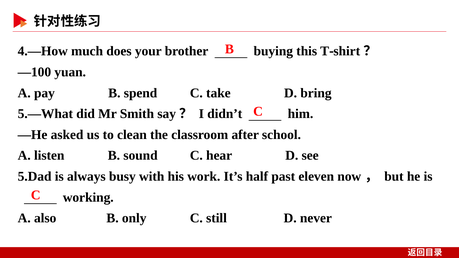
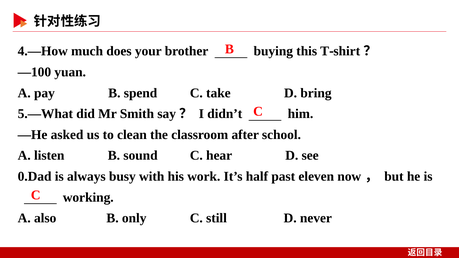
5.Dad: 5.Dad -> 0.Dad (35, 177)
